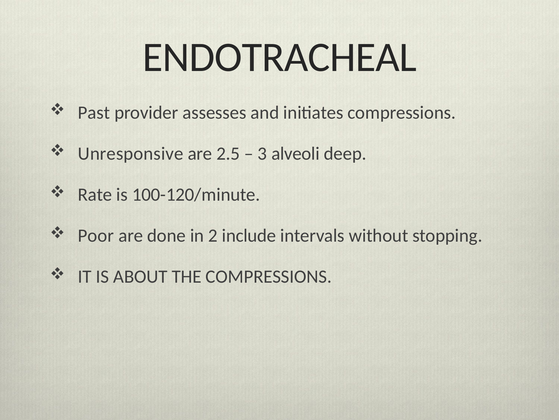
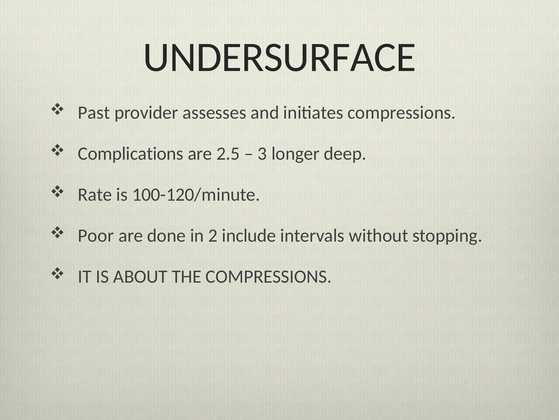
ENDOTRACHEAL: ENDOTRACHEAL -> UNDERSURFACE (280, 57)
Unresponsive: Unresponsive -> Complications (131, 153)
alveoli: alveoli -> longer (295, 153)
